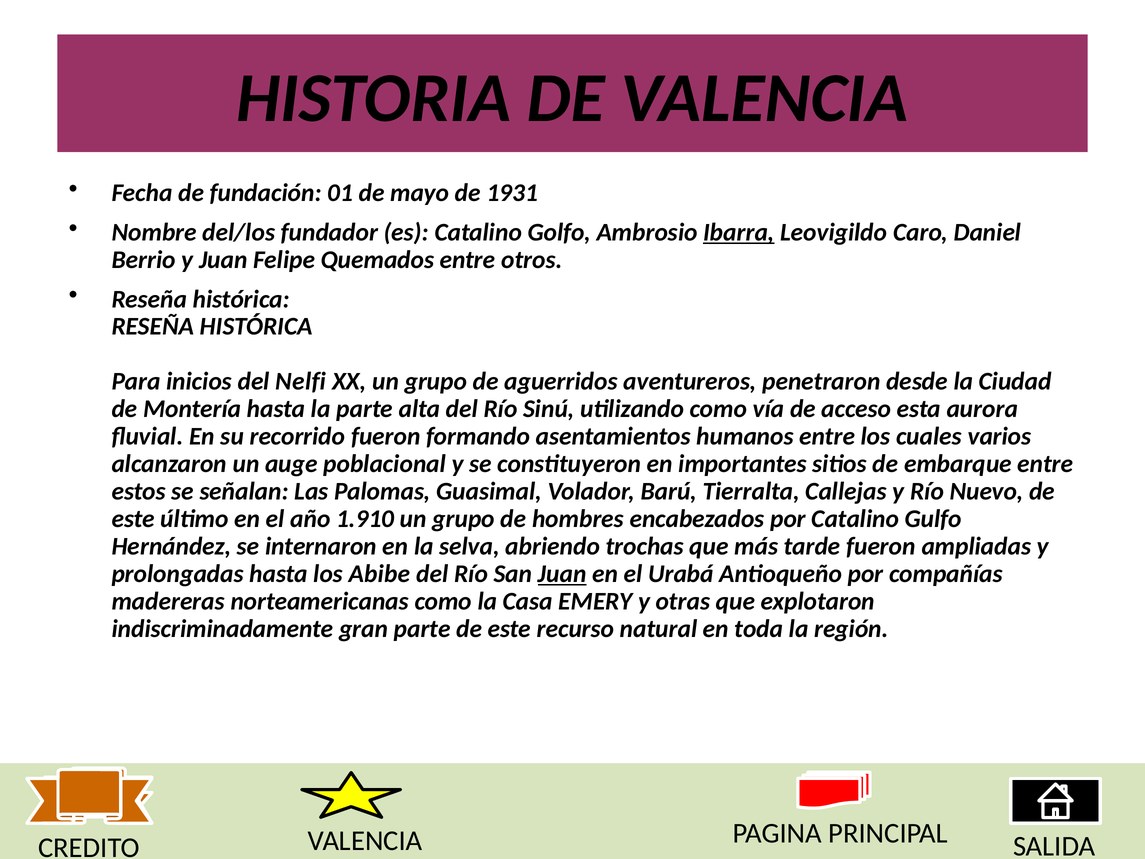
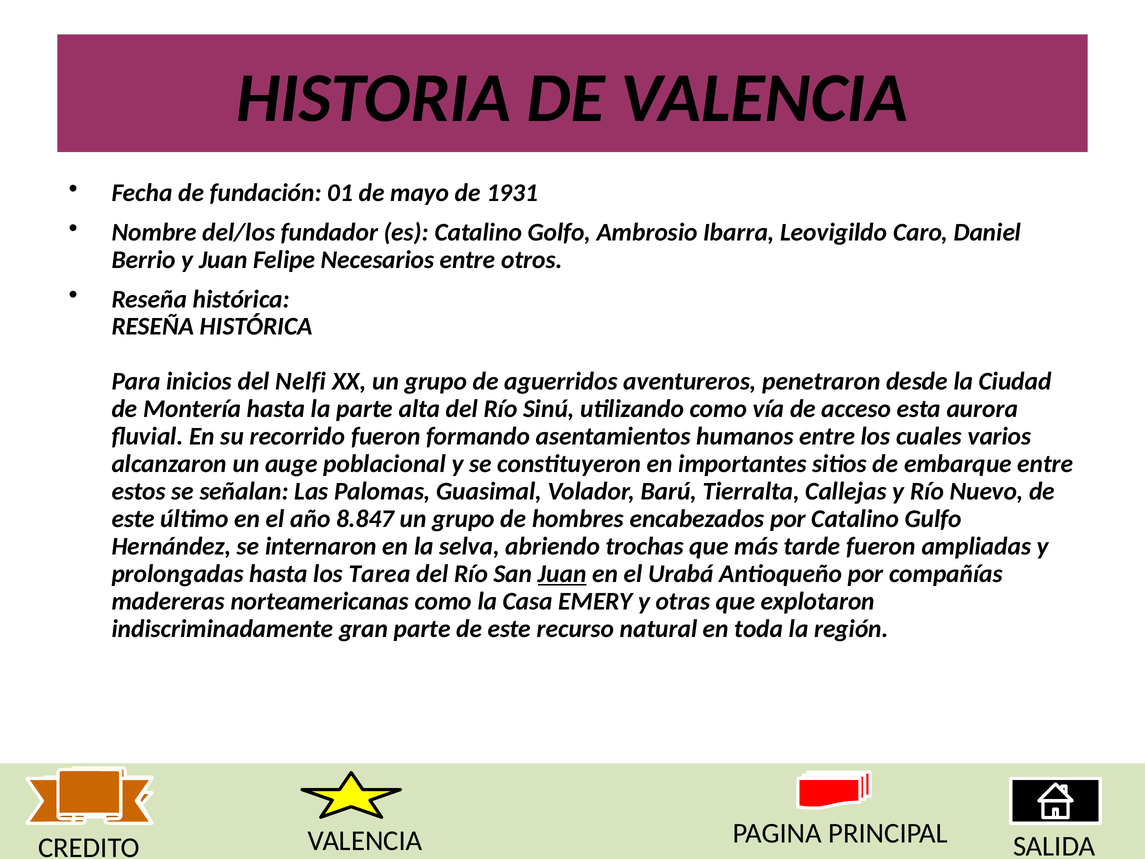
Ibarra underline: present -> none (739, 232)
Quemados: Quemados -> Necesarios (377, 260)
1.910: 1.910 -> 8.847 (365, 519)
Abibe: Abibe -> Tarea (380, 574)
